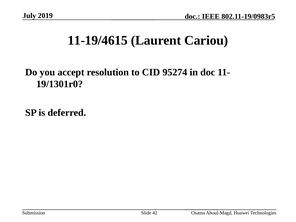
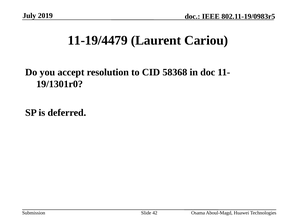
11-19/4615: 11-19/4615 -> 11-19/4479 (98, 40)
95274: 95274 -> 58368 (175, 72)
